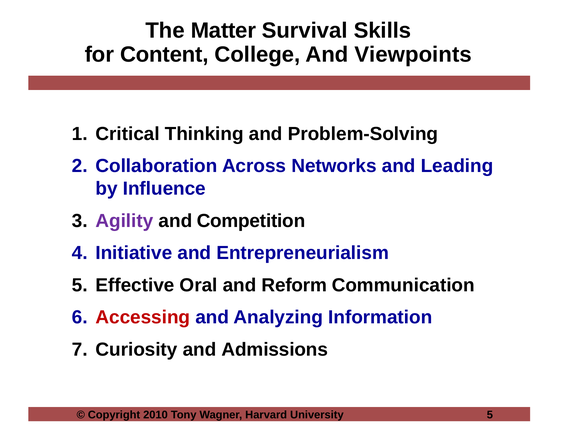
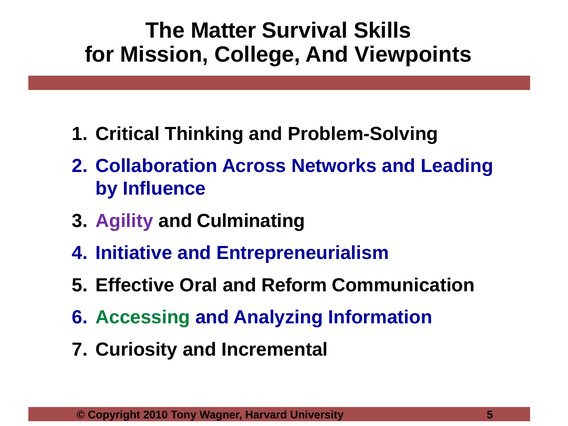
Content: Content -> Mission (164, 54)
Competition: Competition -> Culminating (251, 221)
Accessing colour: red -> green (143, 317)
Admissions: Admissions -> Incremental (275, 350)
